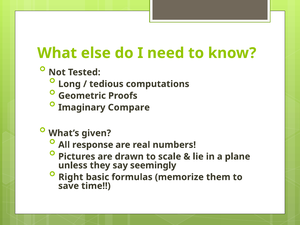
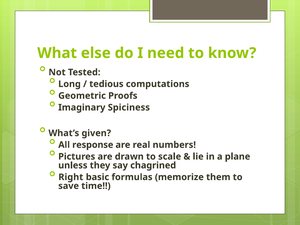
Compare: Compare -> Spiciness (129, 107)
seemingly: seemingly -> chagrined (153, 165)
